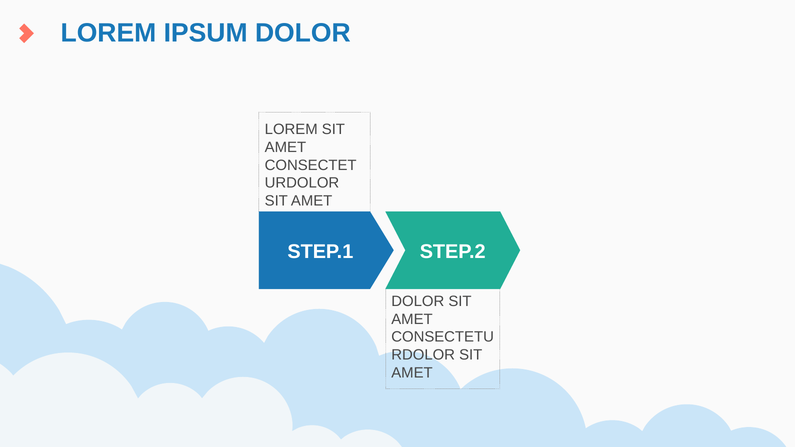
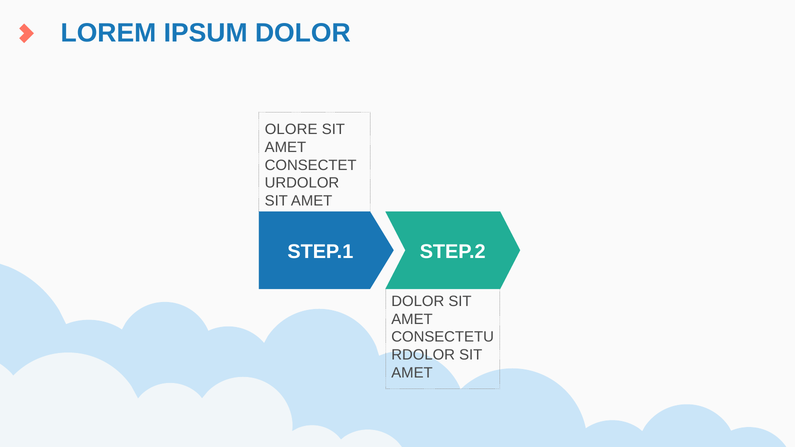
LOREM: LOREM -> OLORE (291, 129)
